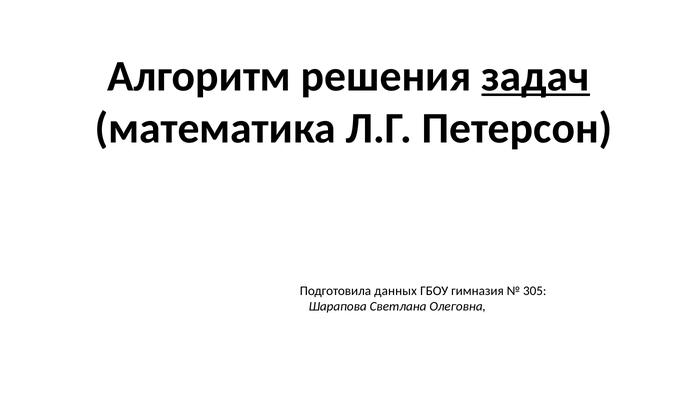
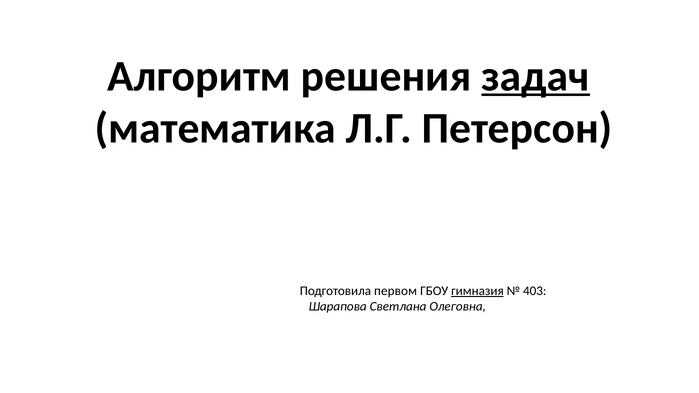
данных: данных -> первом (396, 291)
гимназия underline: none -> present (477, 291)
305: 305 -> 403 (535, 291)
